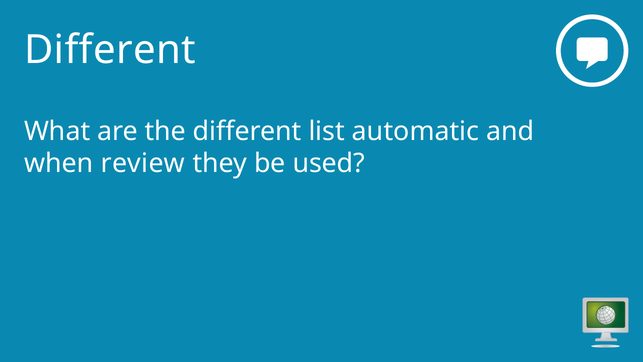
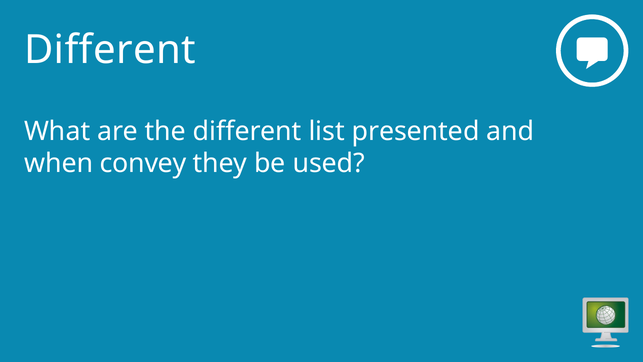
automatic: automatic -> presented (416, 131)
review: review -> convey (143, 163)
